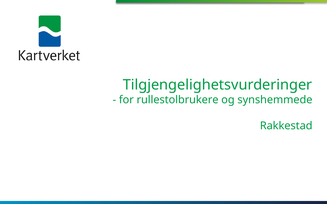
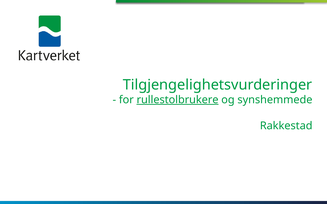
rullestolbrukere underline: none -> present (178, 100)
